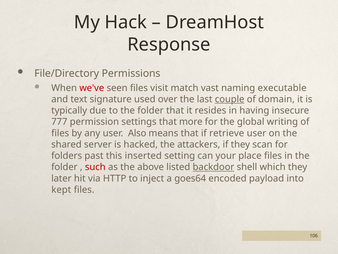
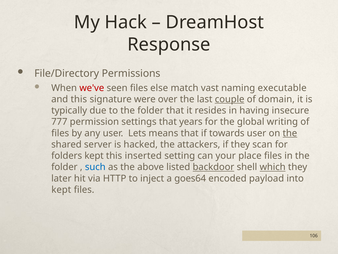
visit: visit -> else (159, 88)
and text: text -> this (79, 99)
used: used -> were (145, 99)
more: more -> years (191, 122)
Also: Also -> Lets (137, 133)
retrieve: retrieve -> towards (227, 133)
the underline: none -> present (290, 133)
folders past: past -> kept (94, 156)
such colour: red -> blue (95, 167)
which underline: none -> present (273, 167)
